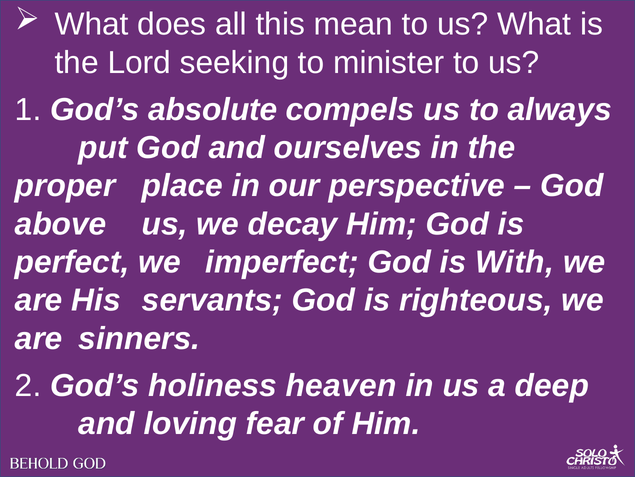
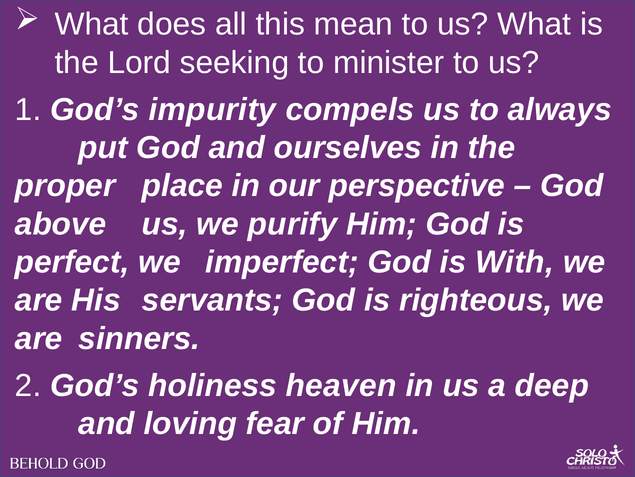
absolute: absolute -> impurity (212, 109)
decay: decay -> purify (292, 224)
